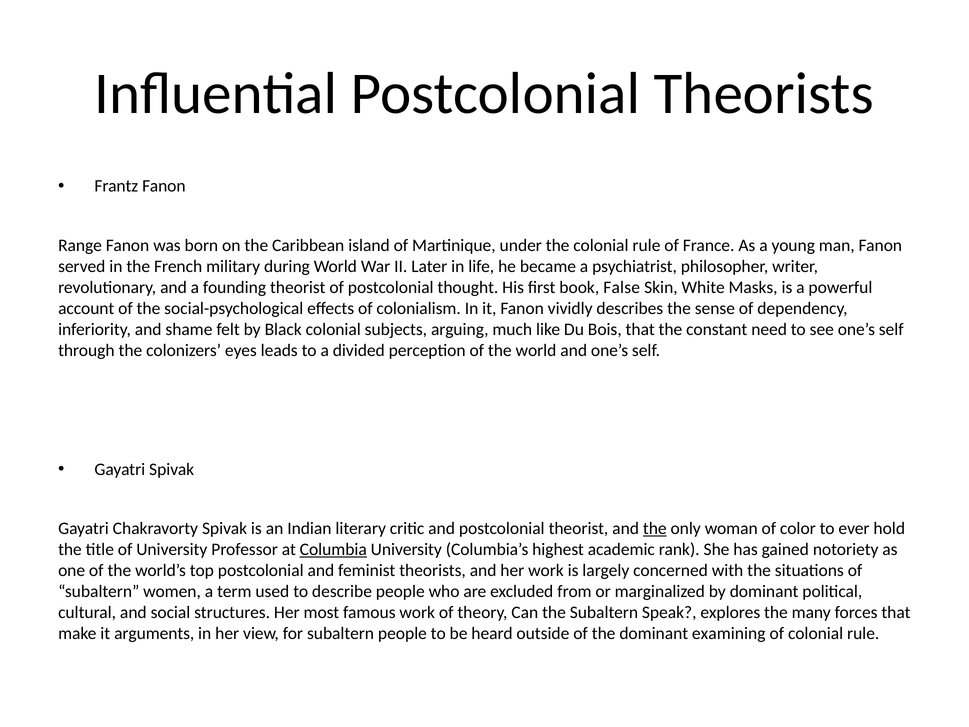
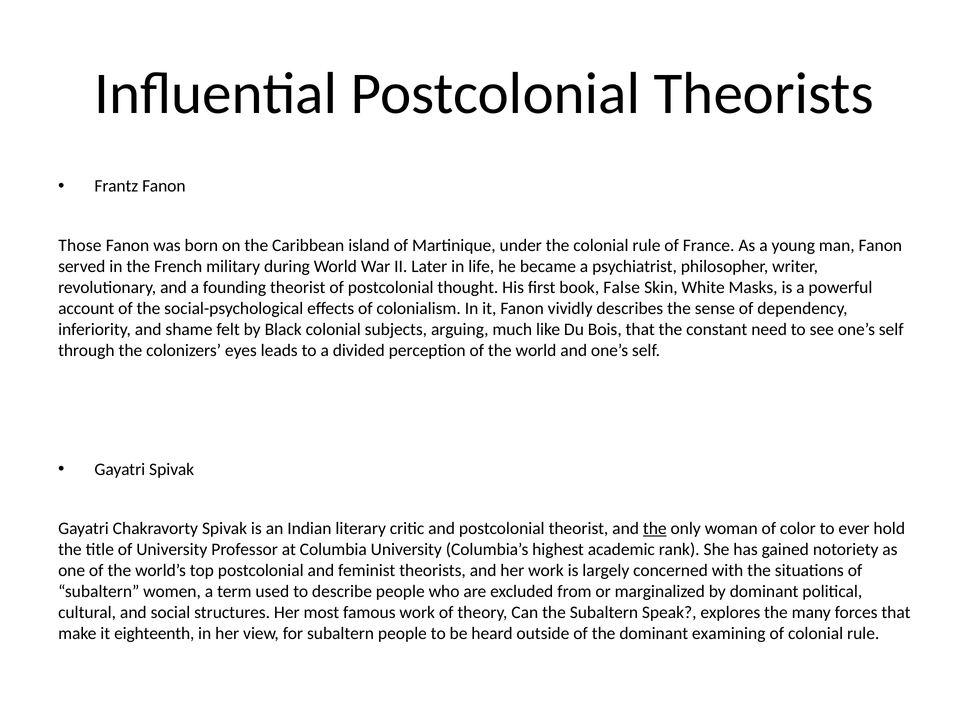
Range: Range -> Those (80, 245)
Columbia underline: present -> none (333, 549)
arguments: arguments -> eighteenth (154, 633)
